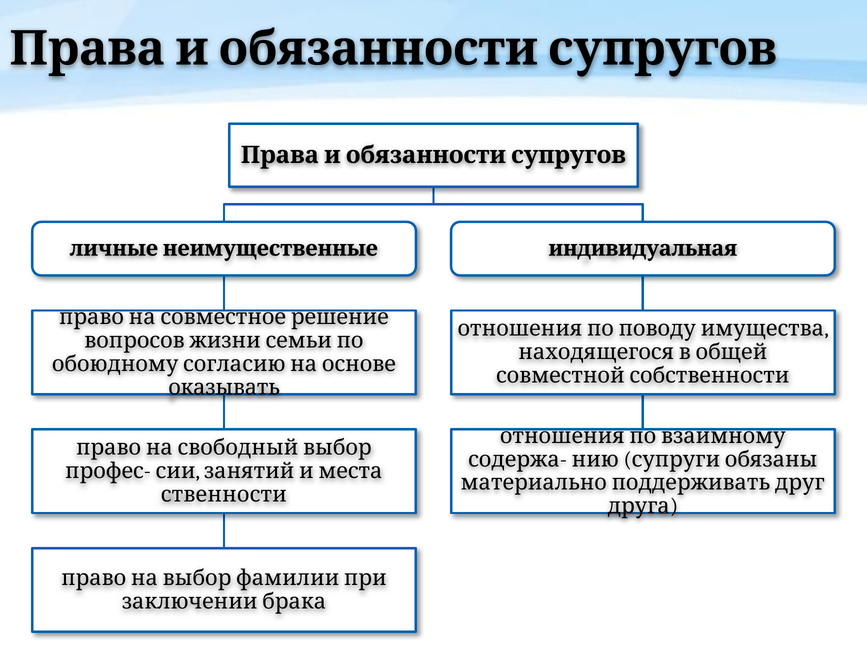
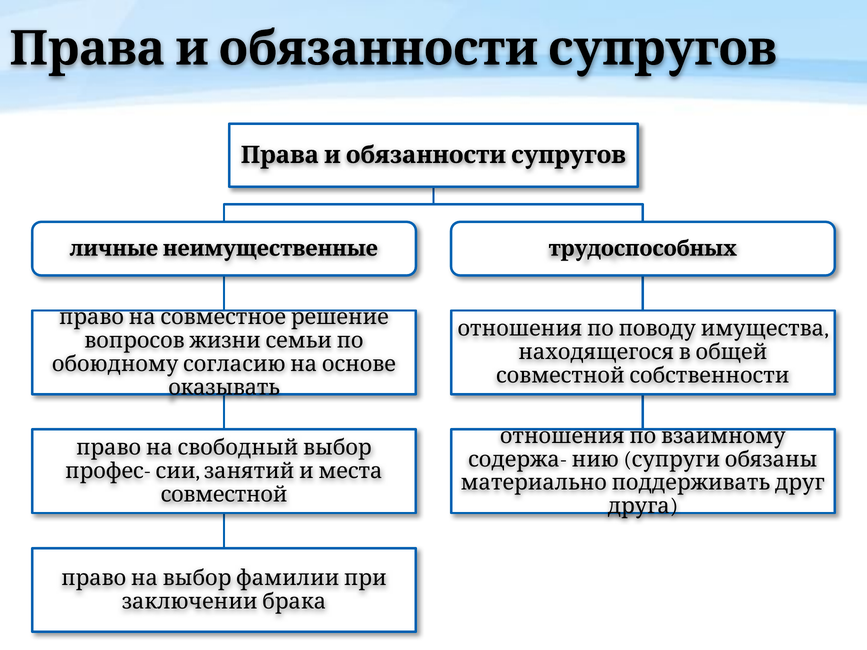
индивидуальная: индивидуальная -> трудоспособных (643, 249)
ственности: ственности -> совместной (224, 495)
